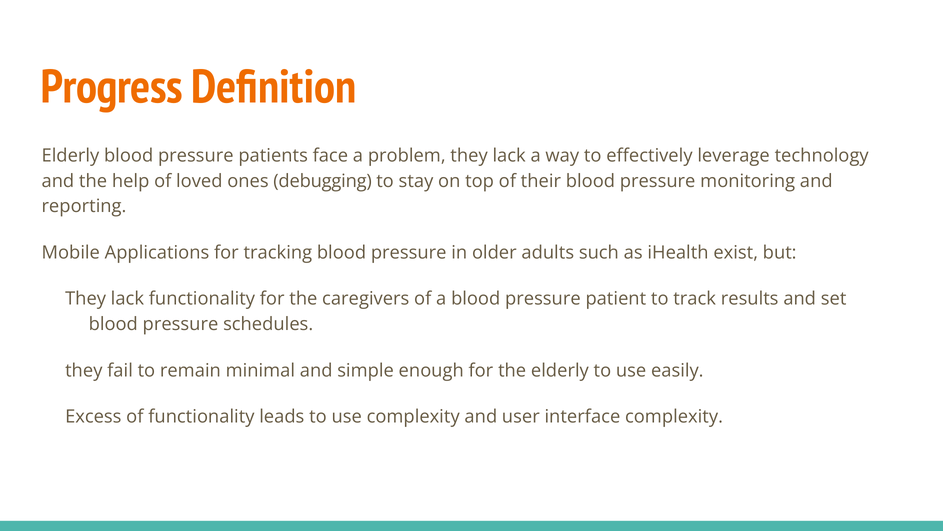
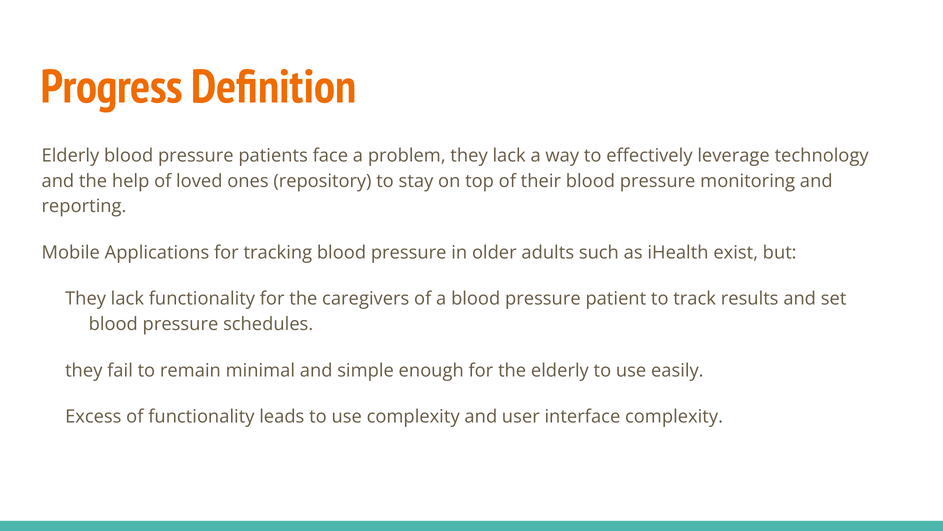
debugging: debugging -> repository (323, 181)
